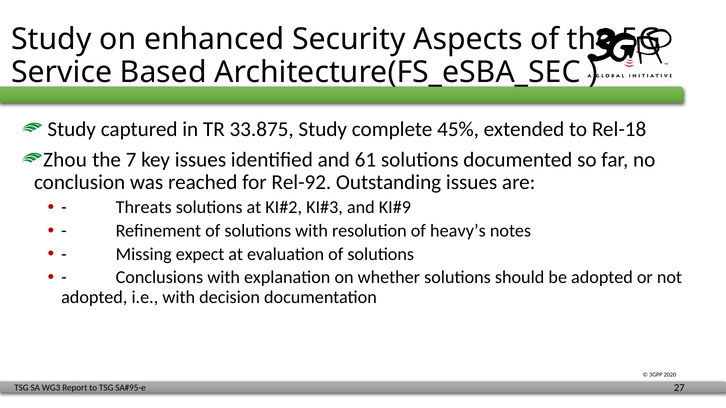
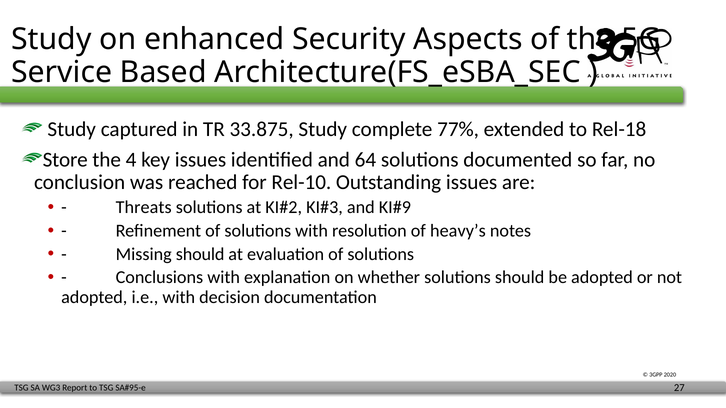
45%: 45% -> 77% (458, 129)
Zhou: Zhou -> Store (65, 160)
7: 7 -> 4 (131, 160)
61: 61 -> 64 (365, 160)
Rel-92: Rel-92 -> Rel-10 (301, 183)
Missing expect: expect -> should (200, 254)
